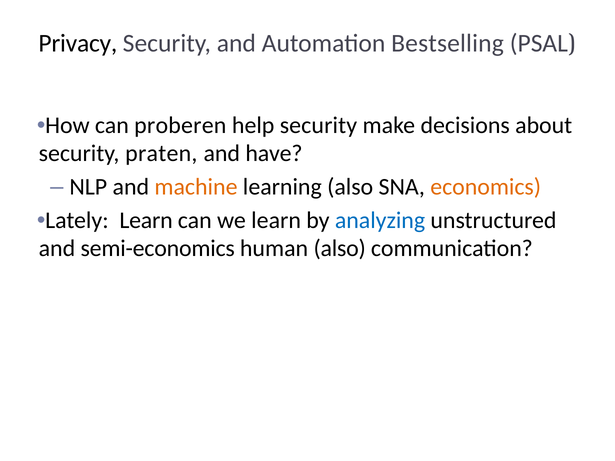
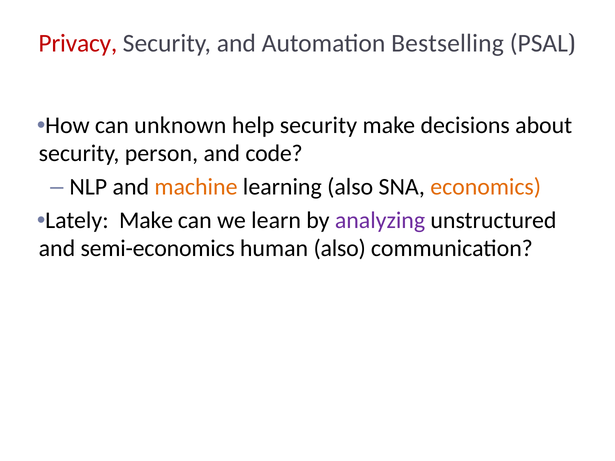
Privacy colour: black -> red (78, 43)
proberen: proberen -> unknown (180, 125)
praten: praten -> person (161, 153)
have: have -> code (274, 153)
Lately Learn: Learn -> Make (146, 221)
analyzing colour: blue -> purple (380, 221)
